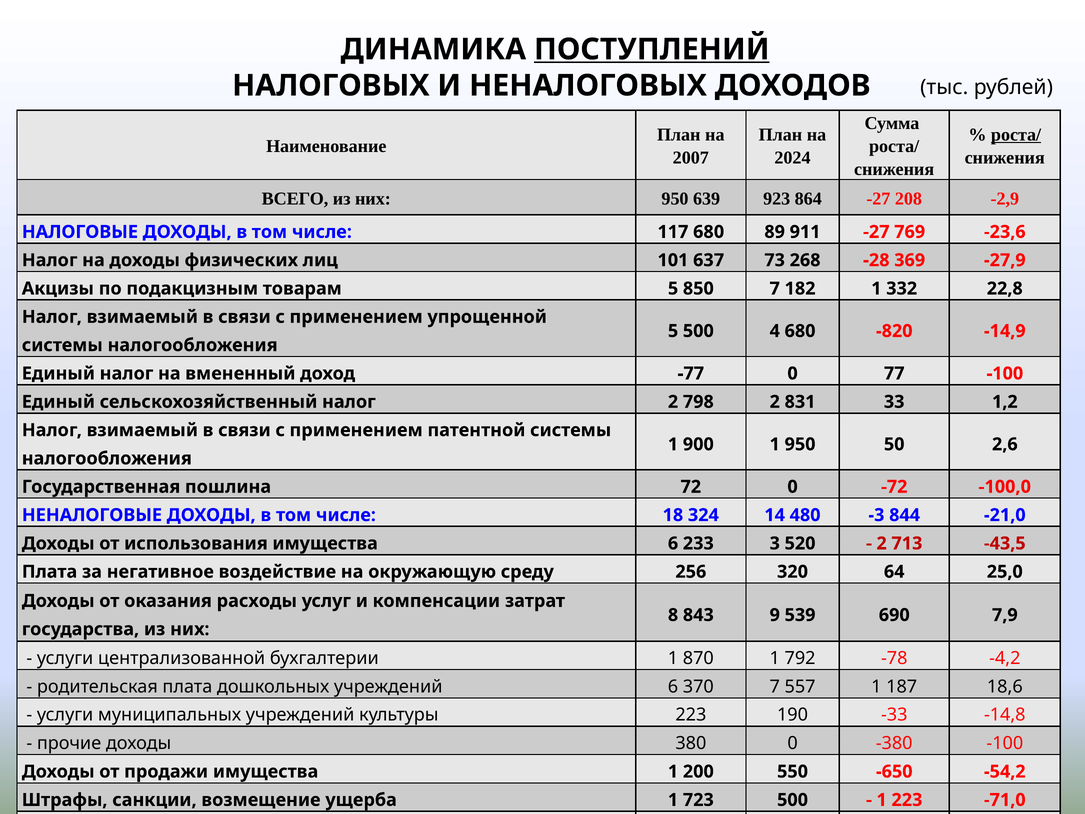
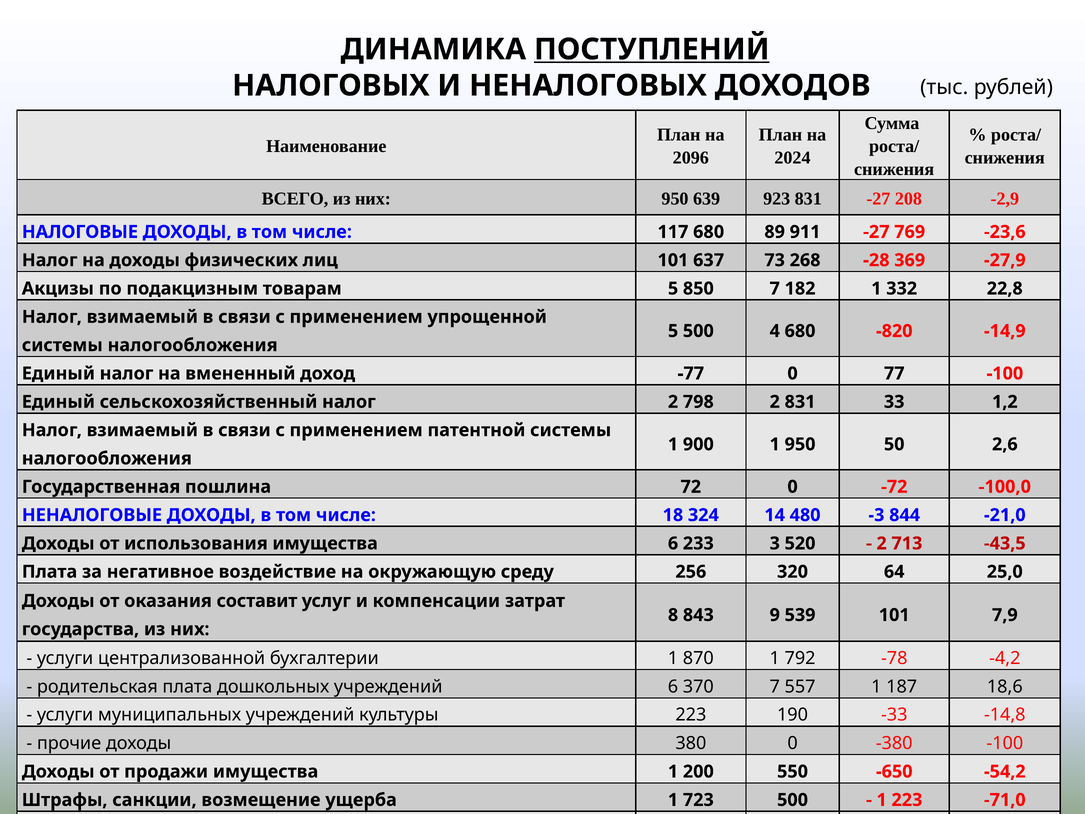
роста/ underline: present -> none (1016, 135)
2007: 2007 -> 2096 (691, 158)
923 864: 864 -> 831 (808, 199)
расходы: расходы -> составит (257, 601)
539 690: 690 -> 101 (894, 615)
